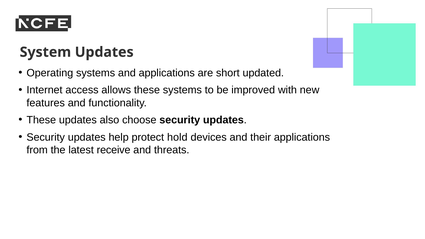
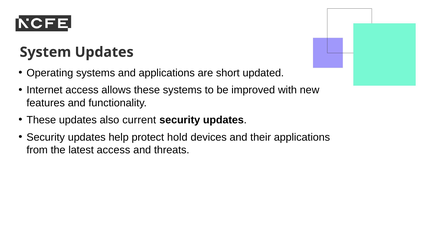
choose: choose -> current (139, 120)
latest receive: receive -> access (113, 150)
